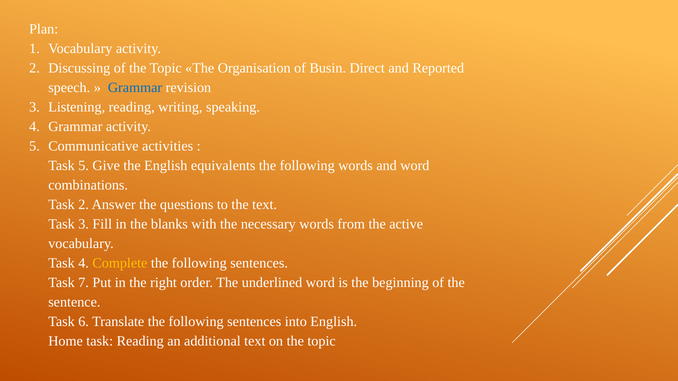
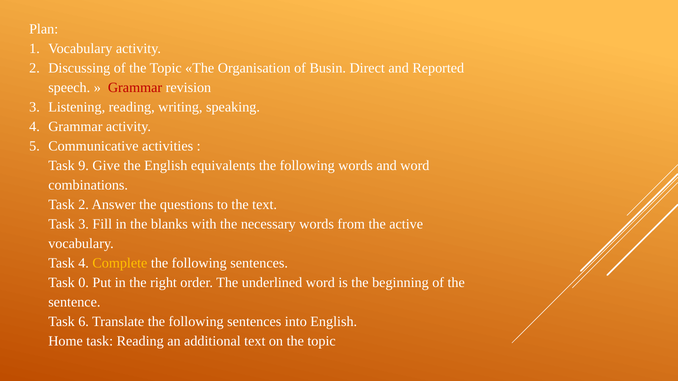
Grammar colour: blue -> red (135, 88)
Task 5: 5 -> 9 (84, 166)
7: 7 -> 0 (84, 283)
